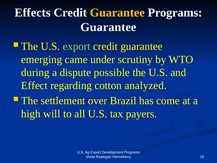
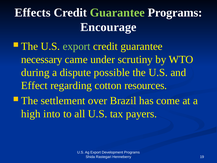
Guarantee colour: yellow -> light green (117, 13)
Guarantee: Guarantee -> Encourage (108, 27)
emerging: emerging -> necessary (42, 59)
analyzed: analyzed -> resources (146, 85)
will: will -> into (52, 114)
